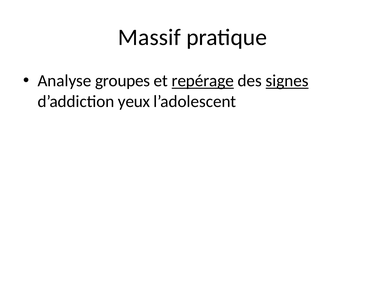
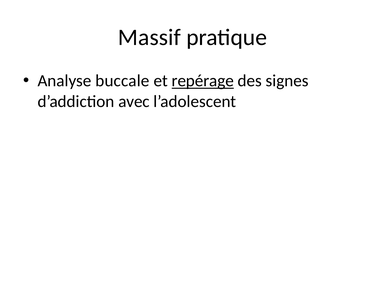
groupes: groupes -> buccale (122, 81)
signes underline: present -> none (287, 81)
yeux: yeux -> avec (134, 101)
